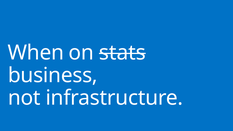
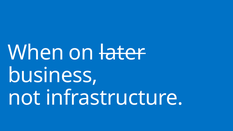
stats: stats -> later (122, 53)
